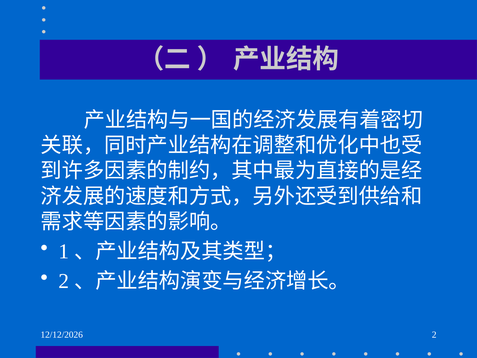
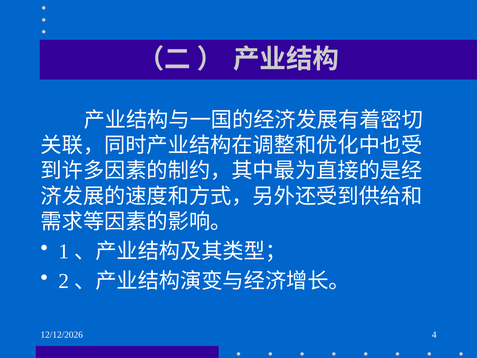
2: 2 -> 4 (434, 335)
